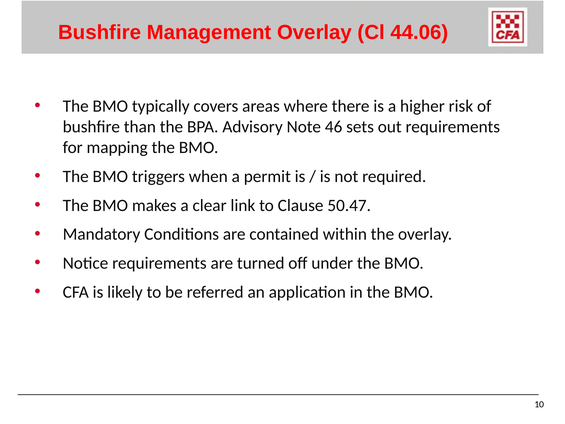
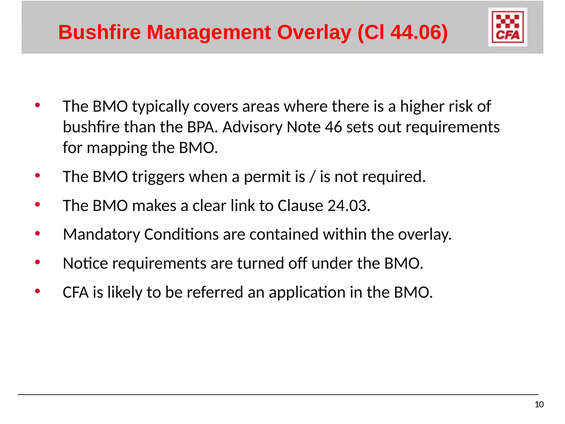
50.47: 50.47 -> 24.03 (349, 205)
